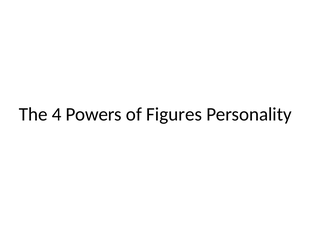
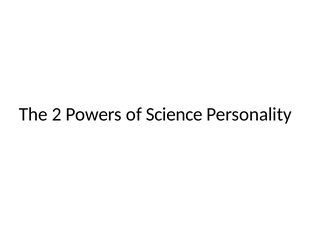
4: 4 -> 2 (57, 114)
Figures: Figures -> Science (174, 114)
